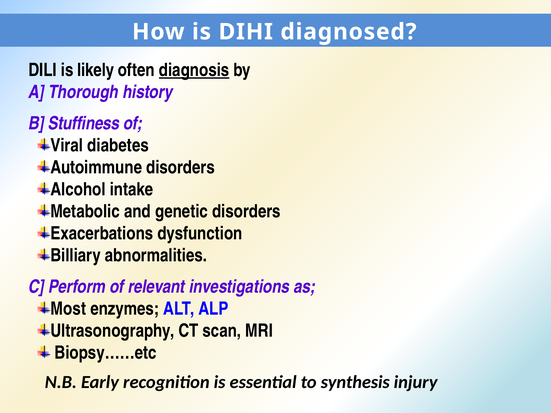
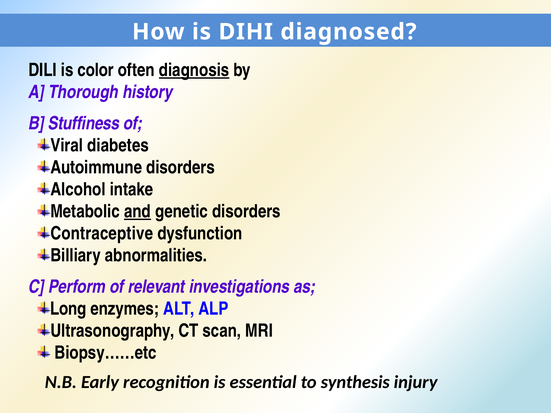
likely: likely -> color (96, 70)
and underline: none -> present (137, 212)
Exacerbations: Exacerbations -> Contraceptive (102, 234)
Most: Most -> Long (68, 309)
